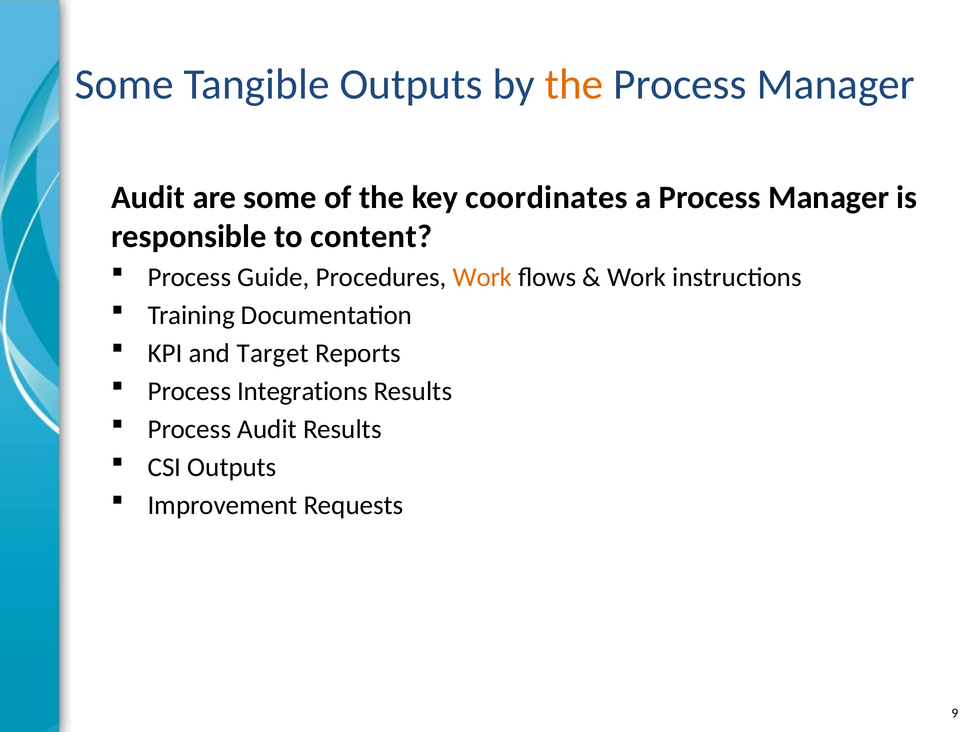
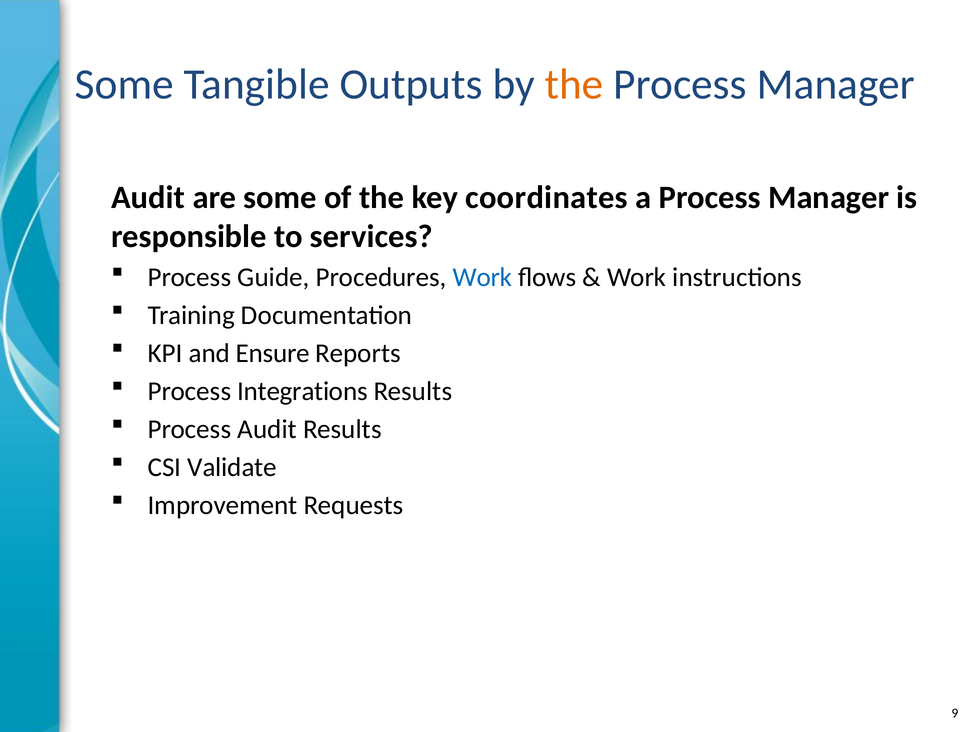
content: content -> services (371, 237)
Work colour: orange -> blue (482, 277)
Target: Target -> Ensure (273, 353)
CSI Outputs: Outputs -> Validate (232, 467)
